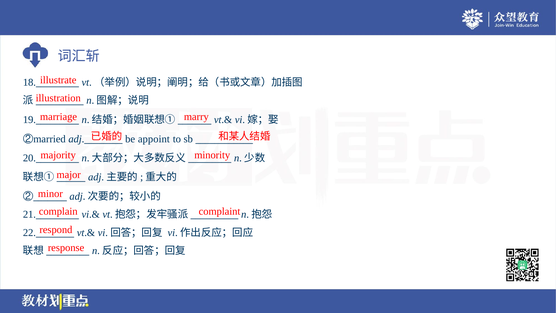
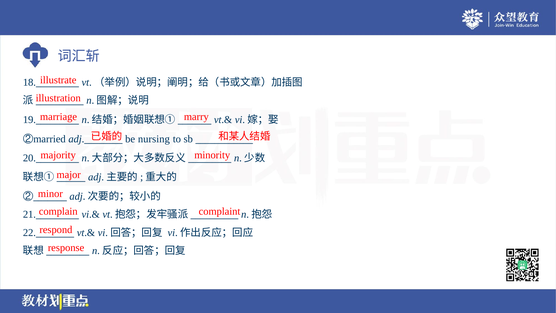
appoint: appoint -> nursing (154, 139)
